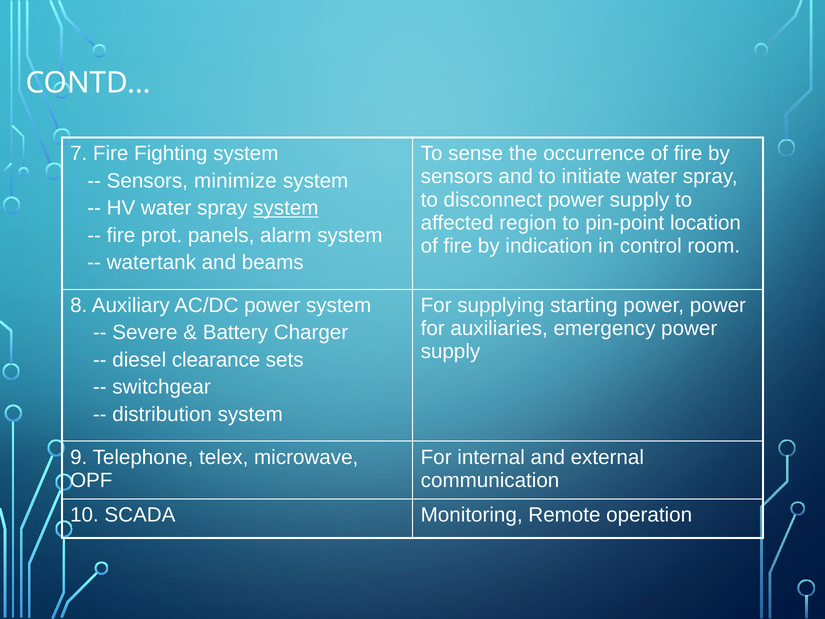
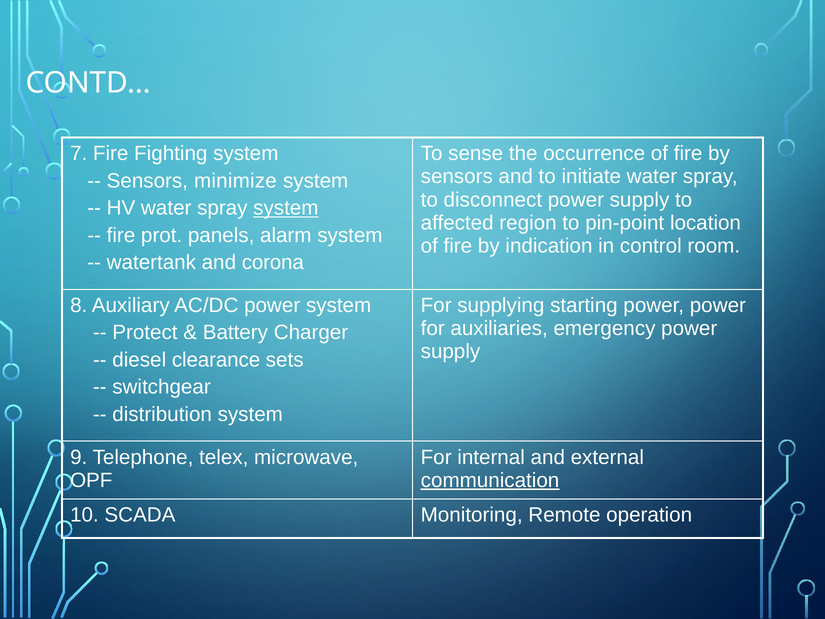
beams: beams -> corona (273, 262)
Severe: Severe -> Protect (145, 333)
communication underline: none -> present (490, 480)
